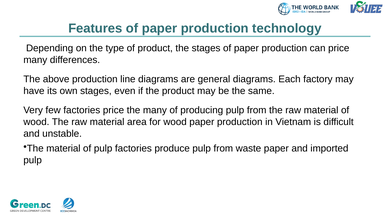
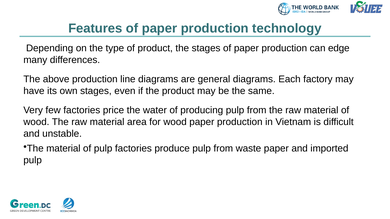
can price: price -> edge (339, 48)
the many: many -> water (155, 110)
